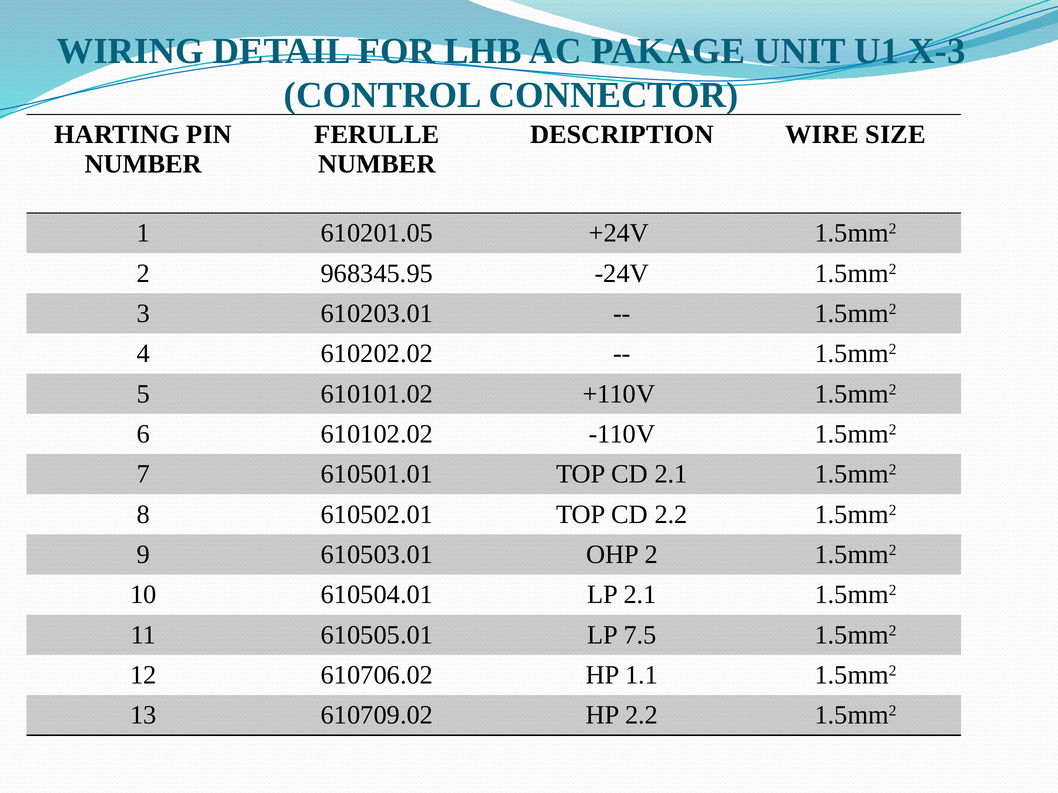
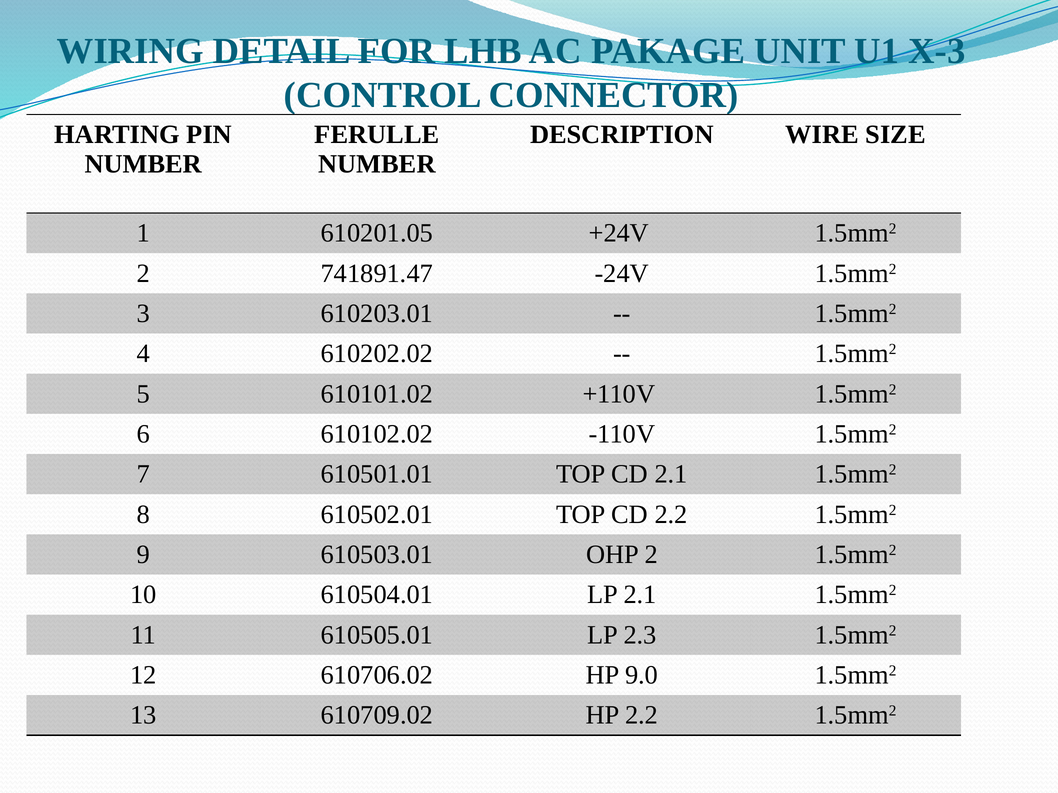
968345.95: 968345.95 -> 741891.47 (377, 273)
7.5: 7.5 -> 2.3 (640, 635)
1.1: 1.1 -> 9.0 (642, 675)
